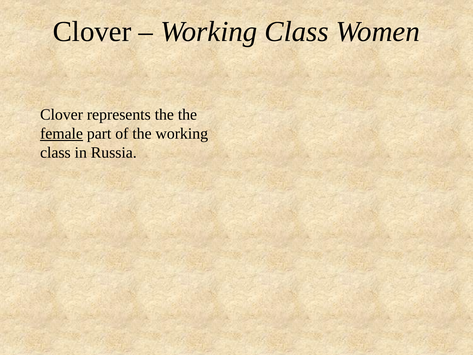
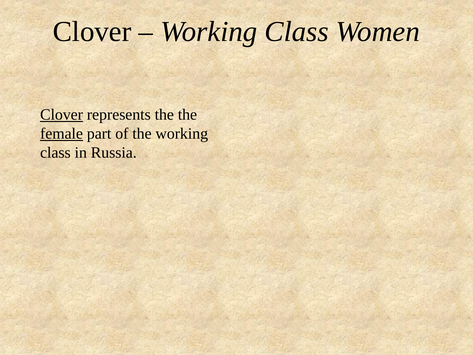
Clover underline: none -> present (62, 115)
